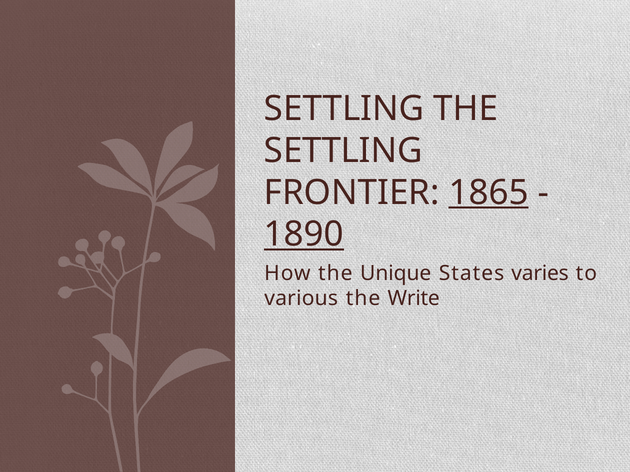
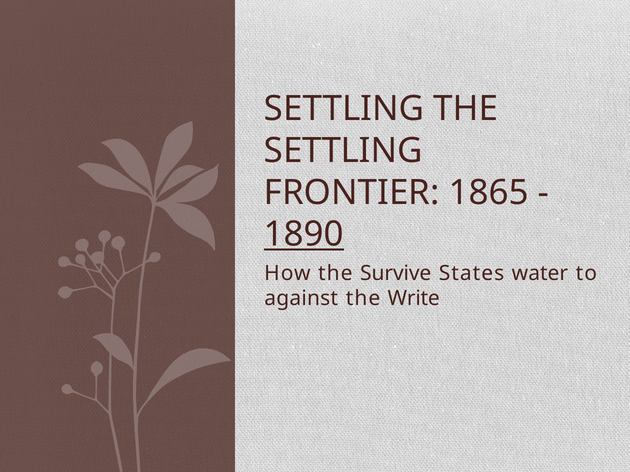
1865 underline: present -> none (489, 193)
Unique: Unique -> Survive (396, 274)
varies: varies -> water (540, 274)
various: various -> against (301, 299)
